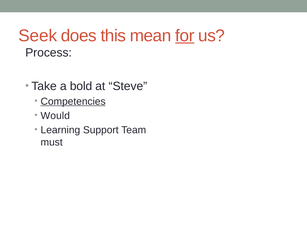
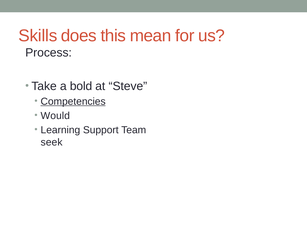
Seek: Seek -> Skills (38, 36)
for underline: present -> none (185, 36)
must: must -> seek (52, 142)
